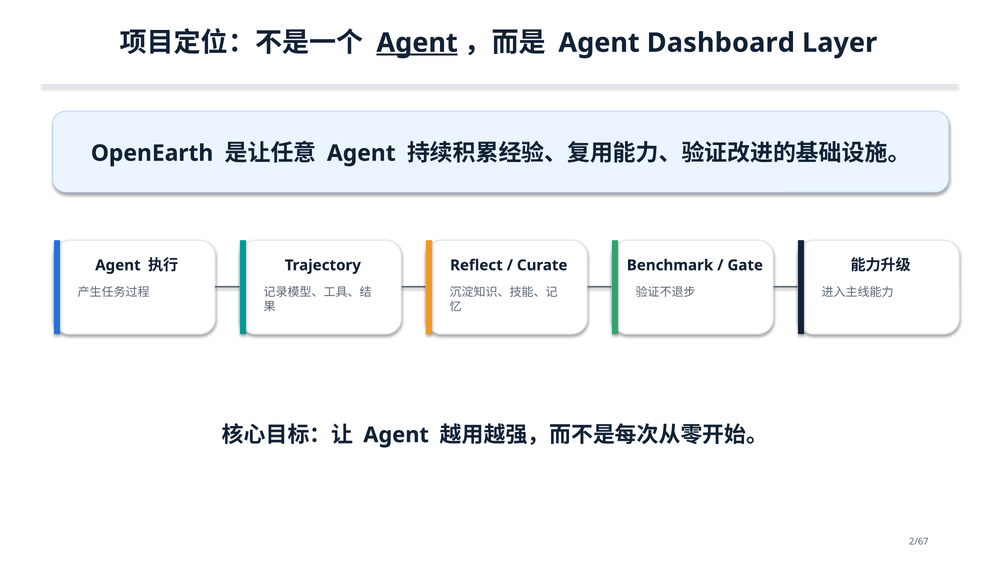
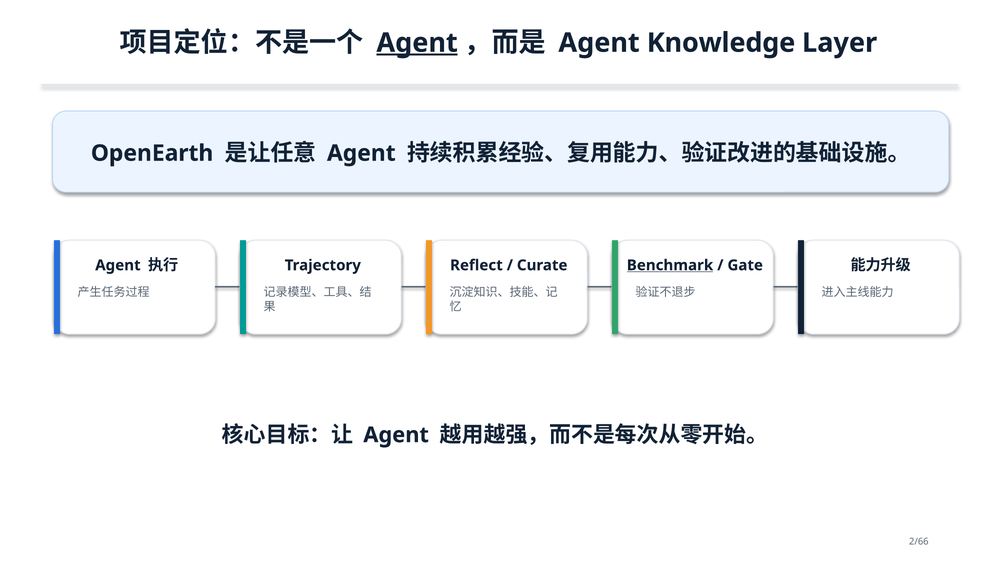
Dashboard: Dashboard -> Knowledge (721, 43)
Benchmark underline: none -> present (670, 265)
2/67: 2/67 -> 2/66 (919, 541)
